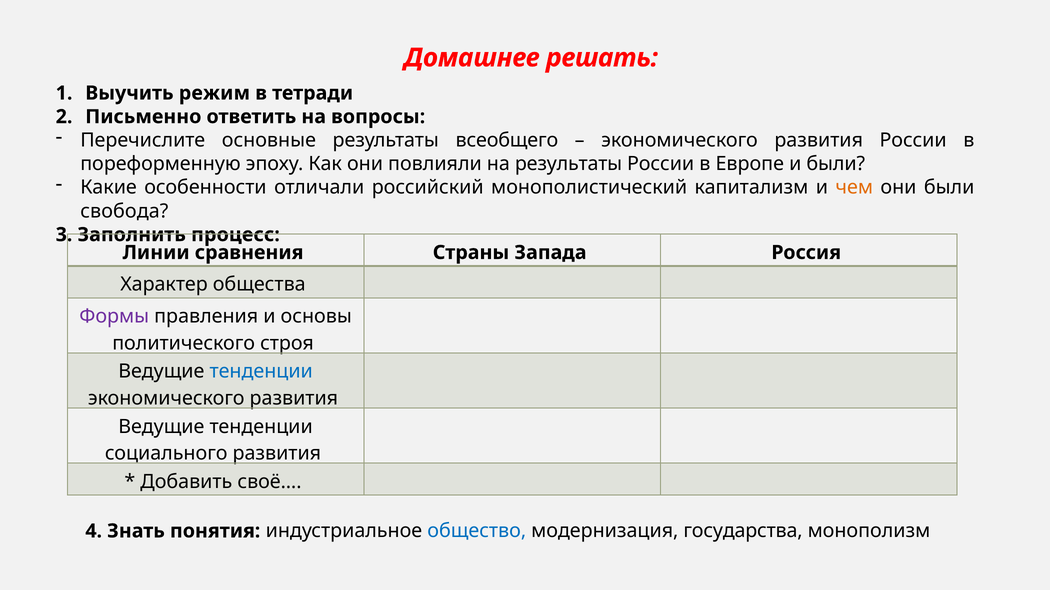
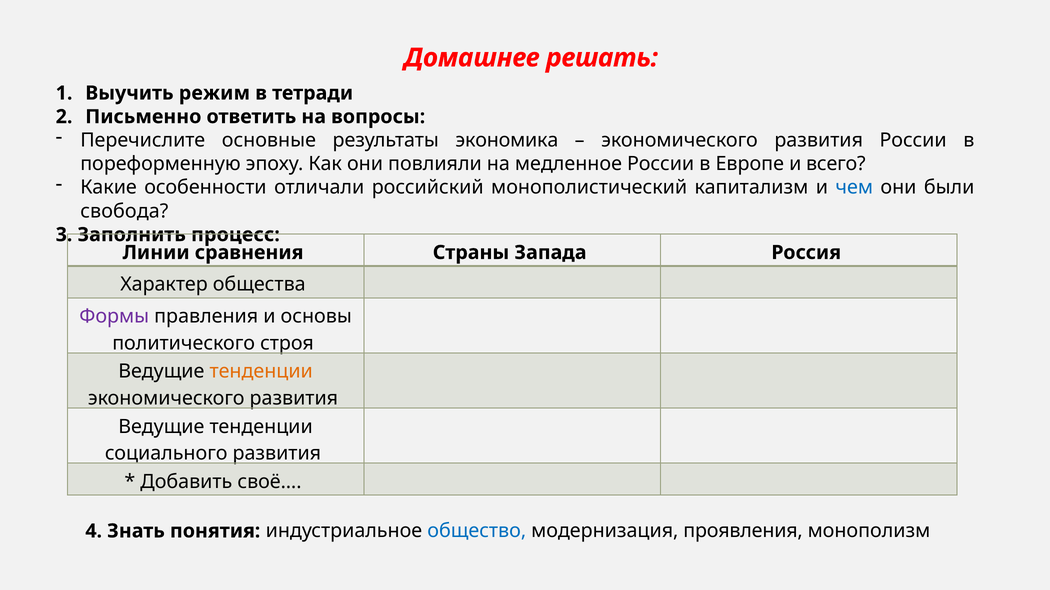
всеобщего: всеобщего -> экономика (507, 140)
на результаты: результаты -> медленное (568, 164)
и были: были -> всего (836, 164)
чем colour: orange -> blue (854, 188)
тенденции colour: blue -> orange (261, 372)
государства: государства -> проявления (743, 532)
